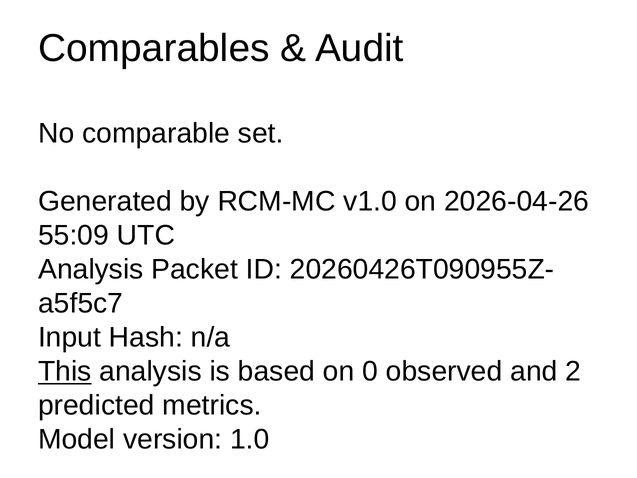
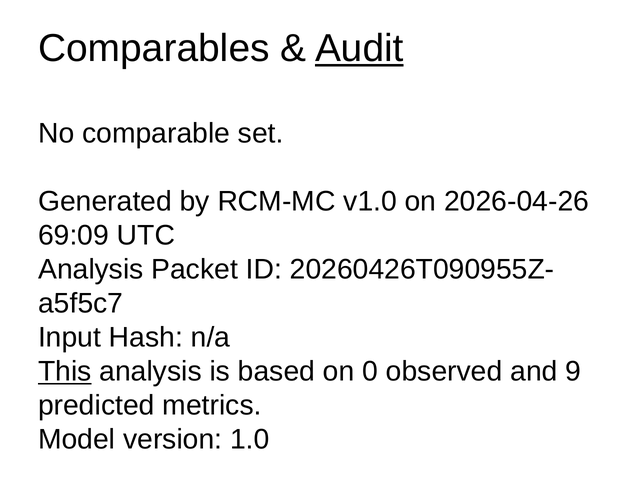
Audit underline: none -> present (359, 48)
55:09: 55:09 -> 69:09 (74, 236)
2: 2 -> 9 (573, 371)
